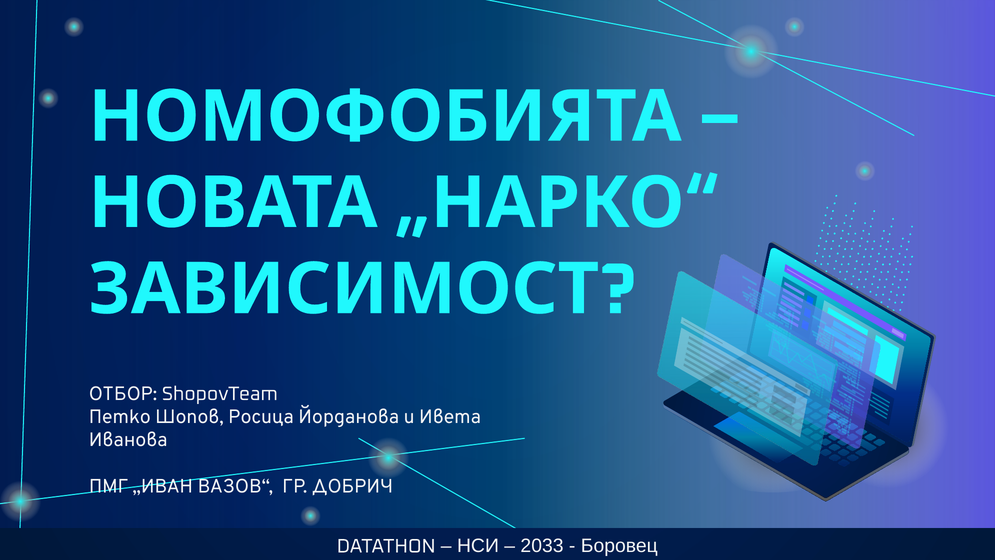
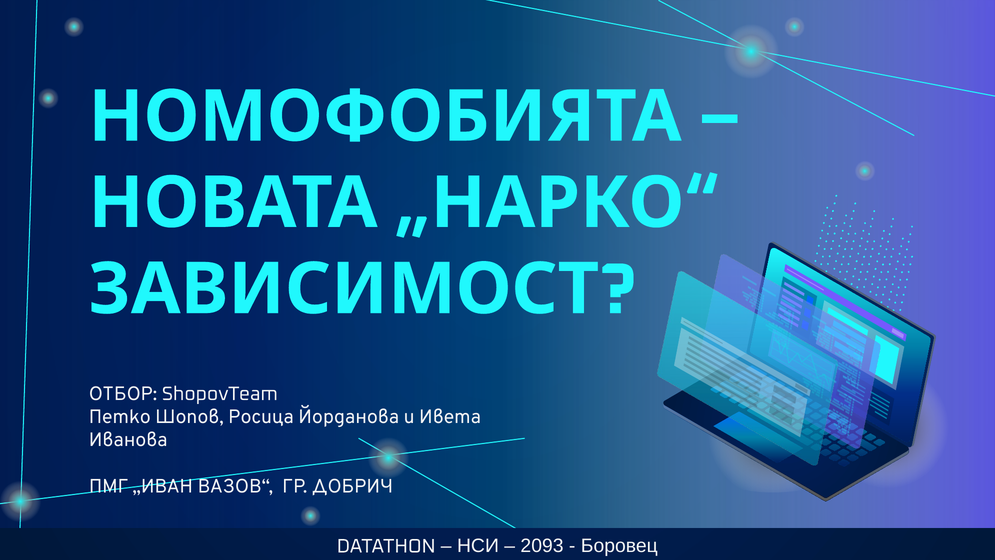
2033: 2033 -> 2093 (542, 546)
